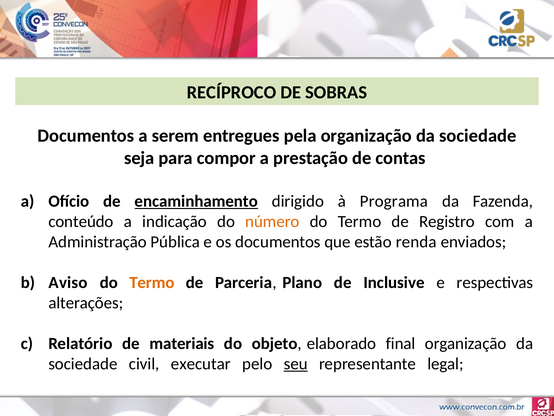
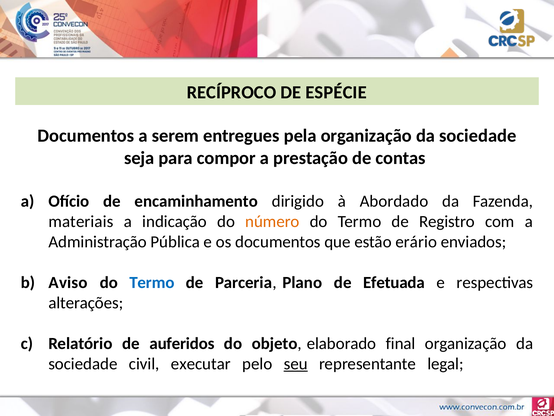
SOBRAS: SOBRAS -> ESPÉCIE (336, 92)
encaminhamento underline: present -> none (196, 201)
Programa: Programa -> Abordado (394, 201)
conteúdo: conteúdo -> materiais (81, 221)
renda: renda -> erário (416, 242)
Termo colour: orange -> blue (152, 282)
Inclusive: Inclusive -> Efetuada (394, 282)
materiais: materiais -> auferidos (182, 343)
